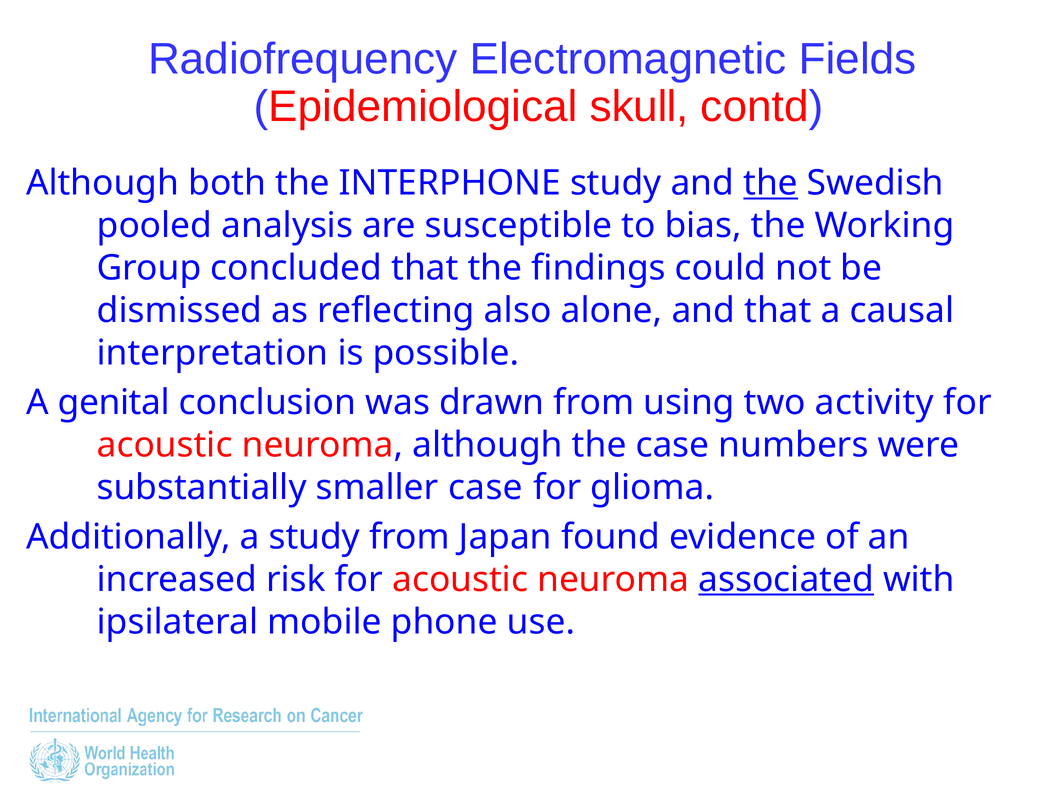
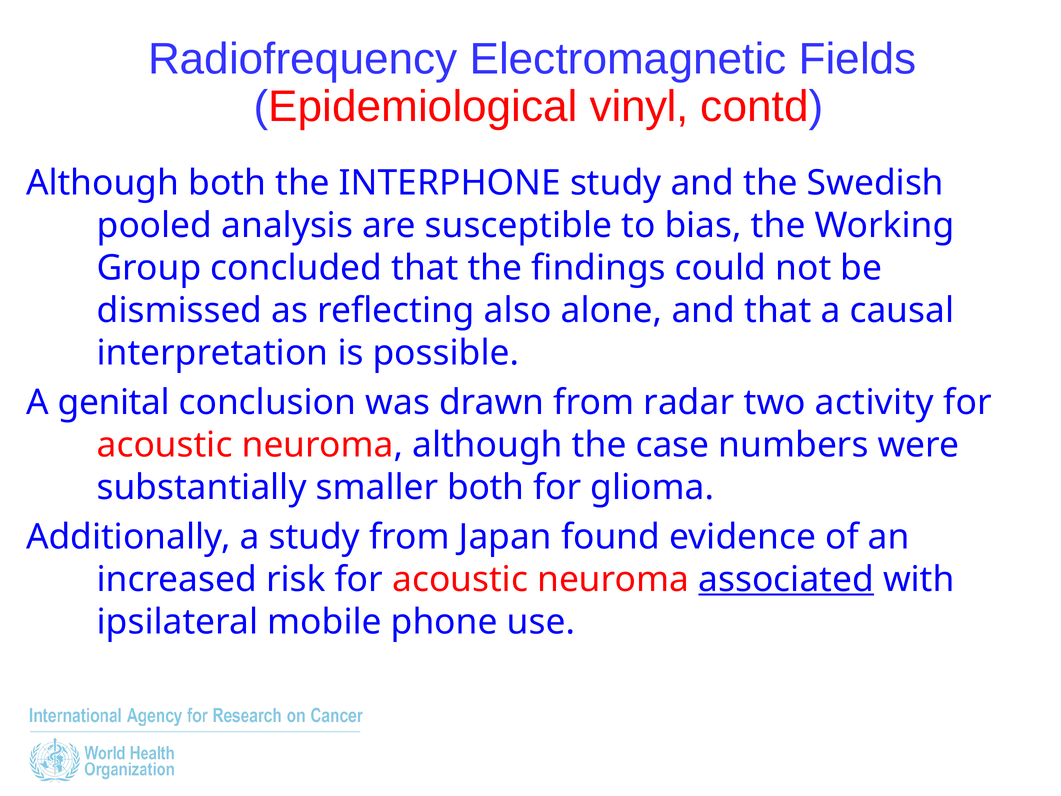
skull: skull -> vinyl (639, 107)
the underline: present -> none (771, 183)
using: using -> radar (689, 402)
smaller case: case -> both (486, 487)
